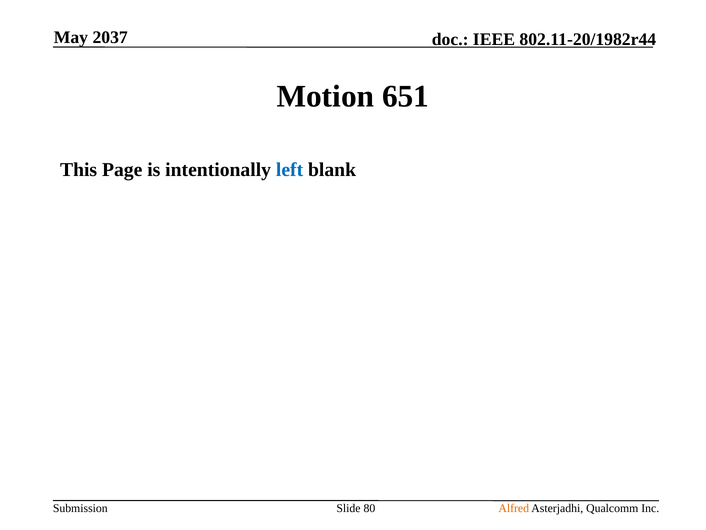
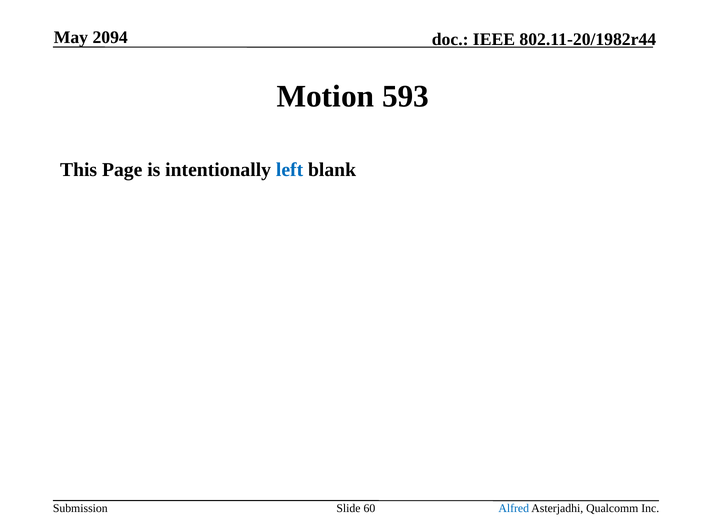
2037: 2037 -> 2094 (110, 37)
651: 651 -> 593 (406, 96)
80: 80 -> 60 (369, 508)
Alfred colour: orange -> blue (514, 508)
